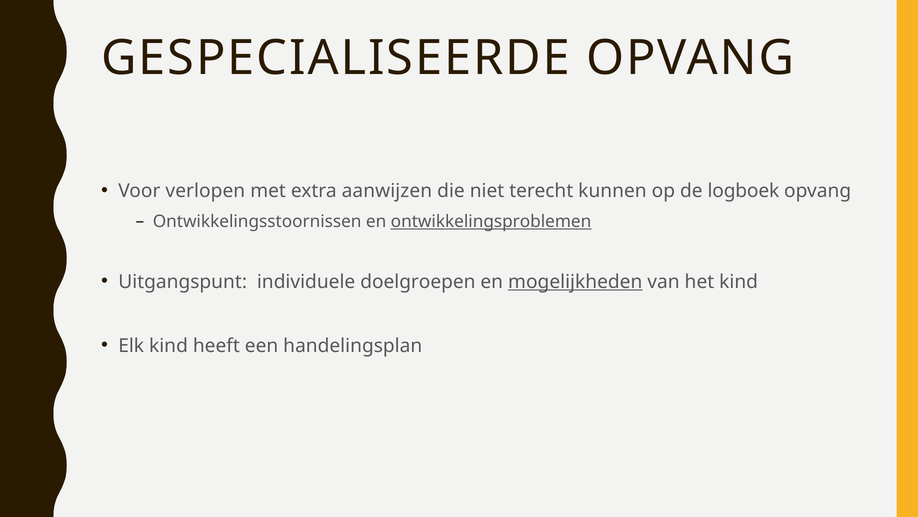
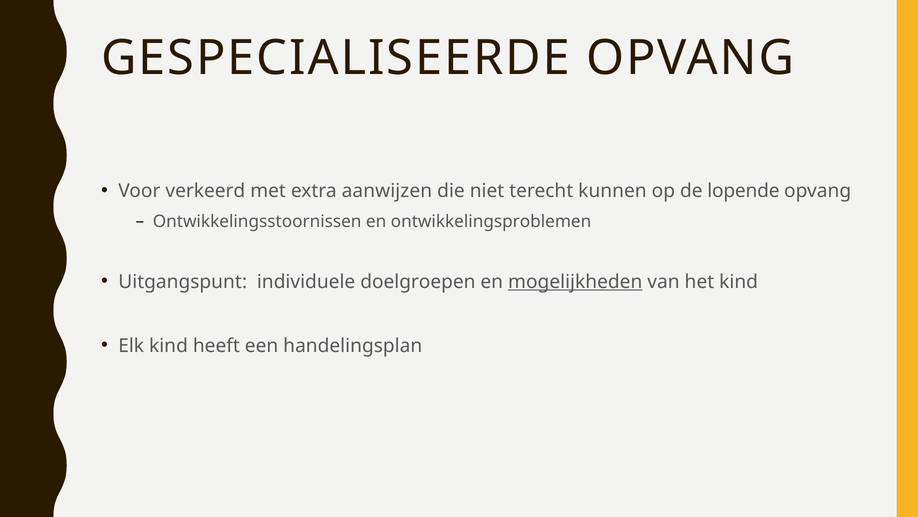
verlopen: verlopen -> verkeerd (205, 191)
logboek: logboek -> lopende (743, 191)
ontwikkelingsproblemen underline: present -> none (491, 221)
